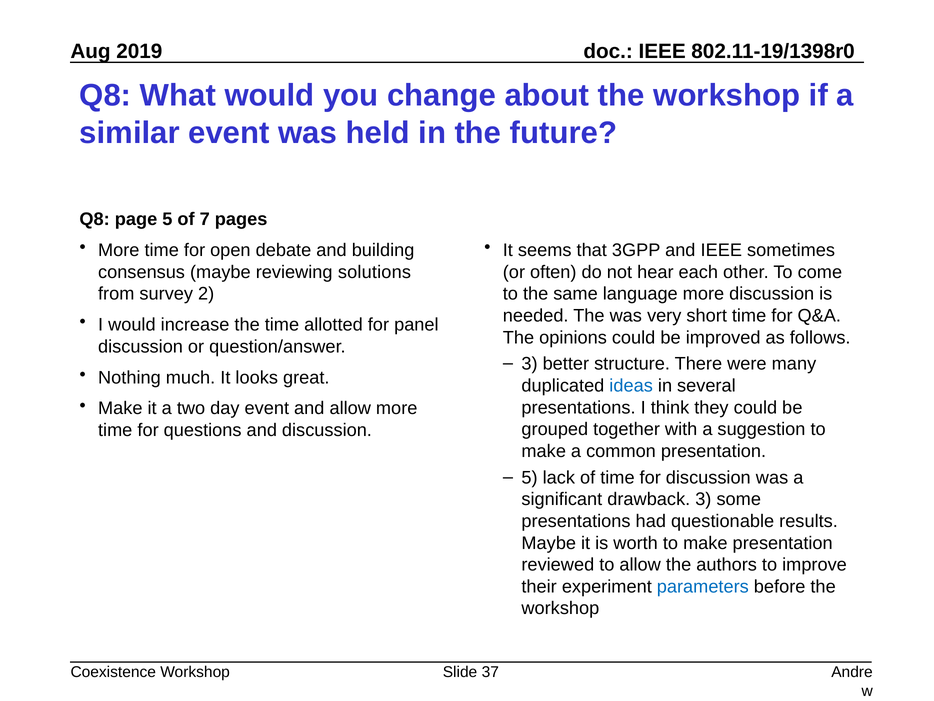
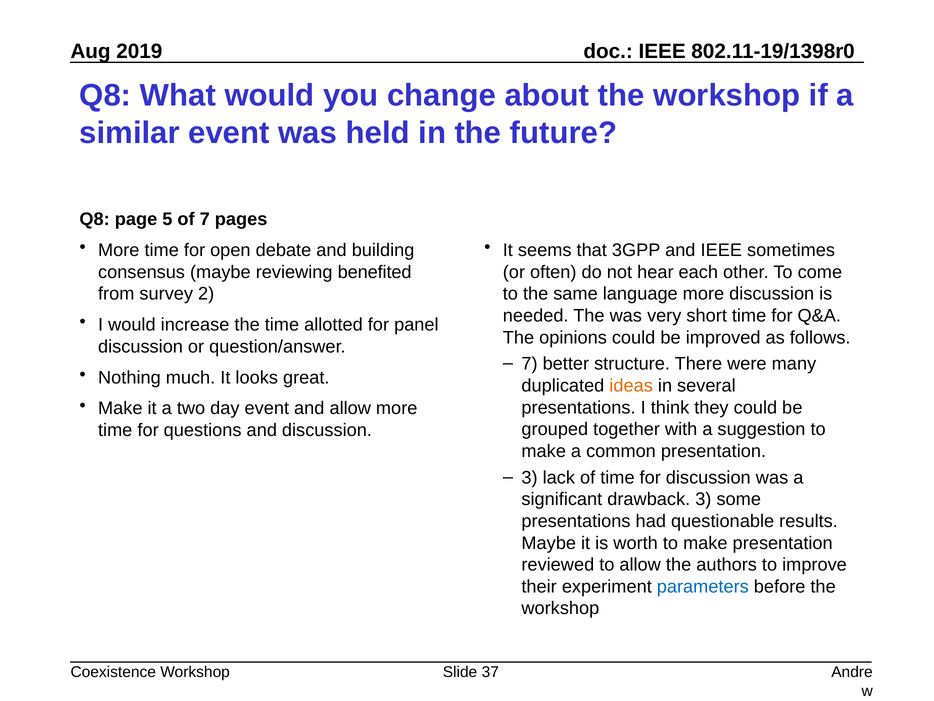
solutions: solutions -> benefited (375, 272)
3: 3 -> 7 (530, 364)
ideas colour: blue -> orange (631, 385)
5: 5 -> 3 (530, 477)
